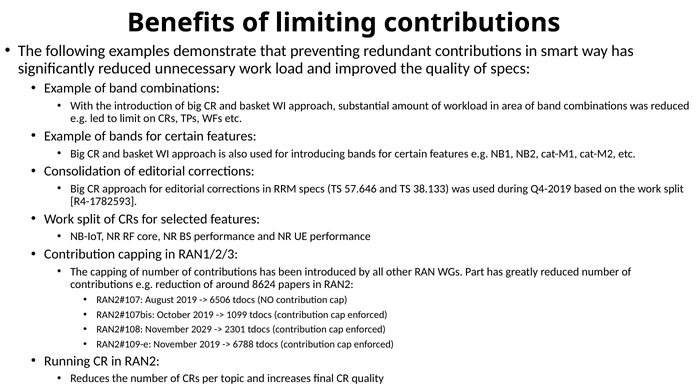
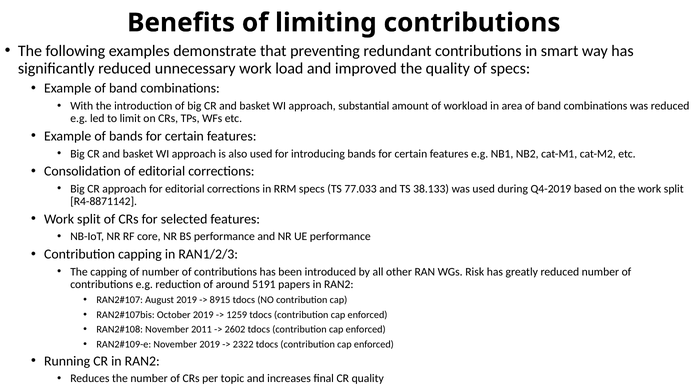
57.646: 57.646 -> 77.033 (361, 189)
R4-1782593: R4-1782593 -> R4-8871142 (104, 202)
Part: Part -> Risk (475, 272)
8624: 8624 -> 5191 (264, 285)
6506: 6506 -> 8915 (220, 301)
1099: 1099 -> 1259 (237, 315)
2029: 2029 -> 2011 (201, 330)
2301: 2301 -> 2602 (235, 330)
6788: 6788 -> 2322 (243, 345)
